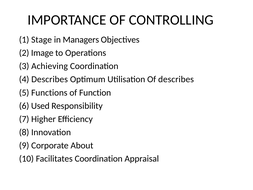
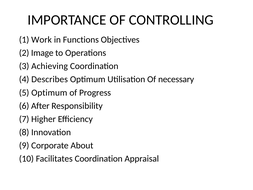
Stage: Stage -> Work (42, 40)
Managers: Managers -> Functions (81, 40)
Of describes: describes -> necessary (176, 79)
5 Functions: Functions -> Optimum (49, 92)
Function: Function -> Progress (95, 92)
Used: Used -> After (40, 106)
